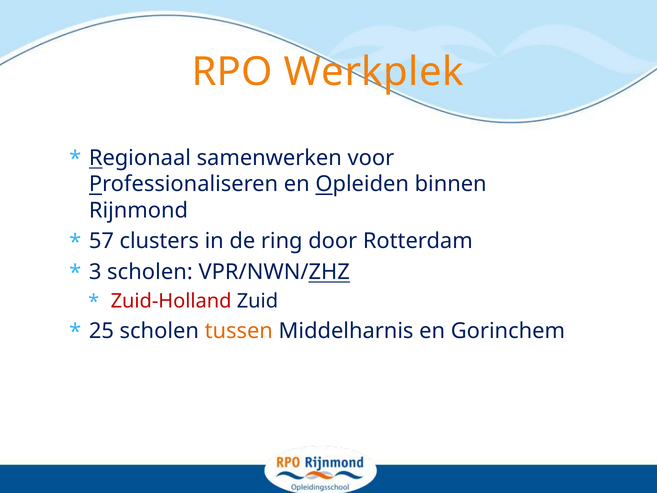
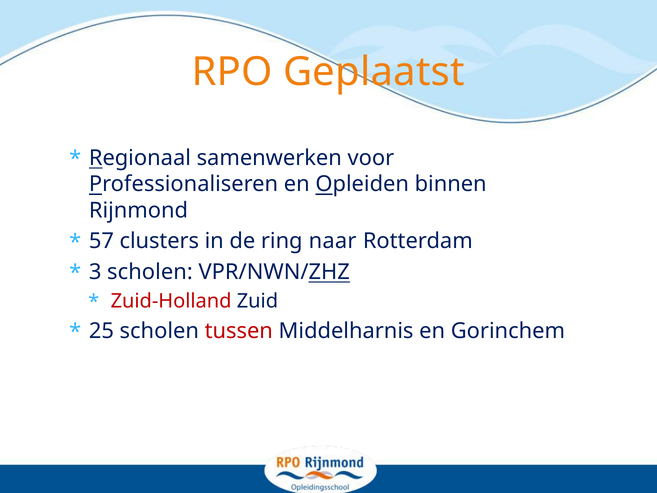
Werkplek: Werkplek -> Geplaatst (374, 72)
door: door -> naar (333, 241)
tussen colour: orange -> red (239, 331)
